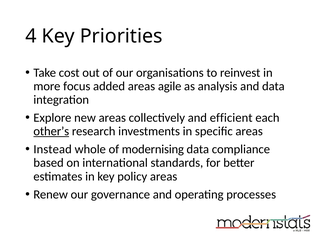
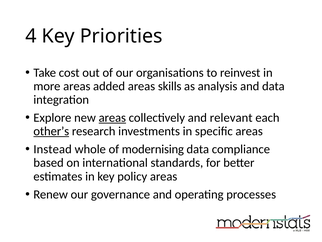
more focus: focus -> areas (77, 86)
agile: agile -> skills (170, 86)
areas underline: none -> present (112, 118)
efficient: efficient -> relevant (231, 118)
